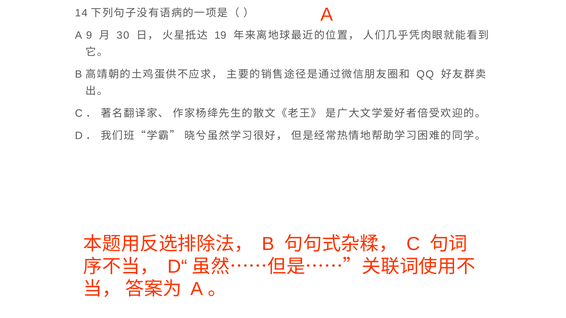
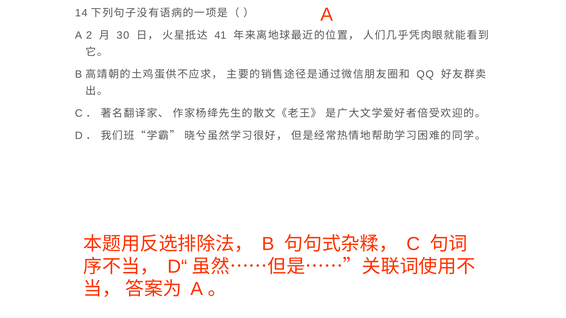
9: 9 -> 2 (89, 36)
19: 19 -> 41 (220, 36)
